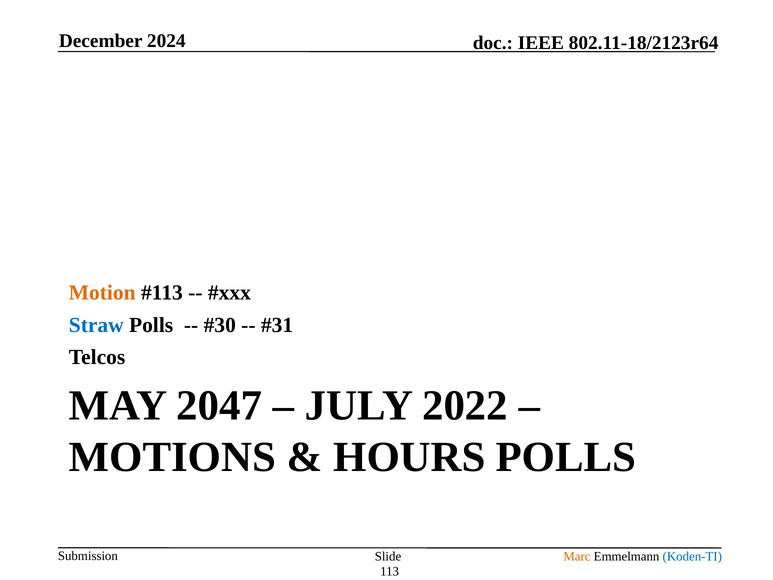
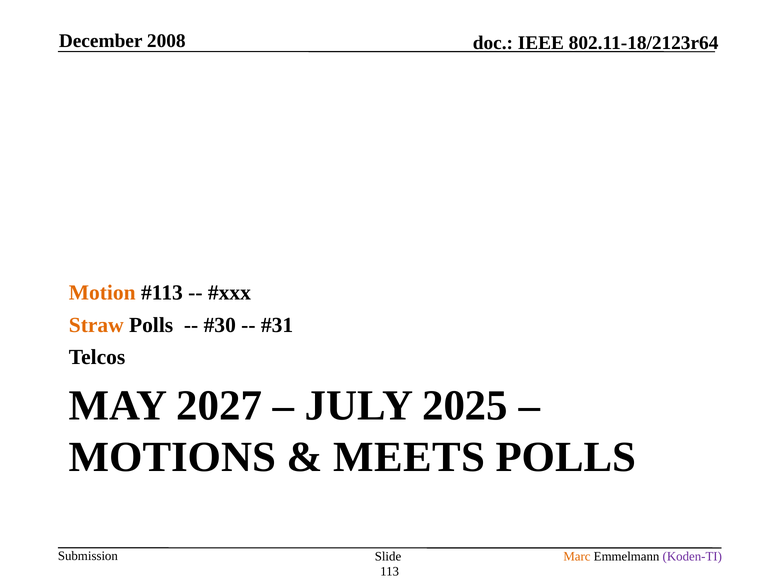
2024: 2024 -> 2008 (166, 41)
Straw colour: blue -> orange (96, 325)
2047: 2047 -> 2027 (219, 405)
2022: 2022 -> 2025 (465, 405)
HOURS: HOURS -> MEETS (409, 457)
Koden-TI colour: blue -> purple (692, 556)
